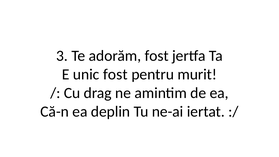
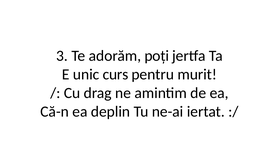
adorăm fost: fost -> poți (157, 56)
unic fost: fost -> curs (115, 74)
